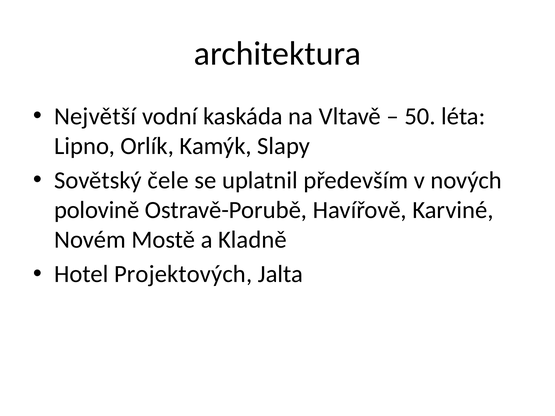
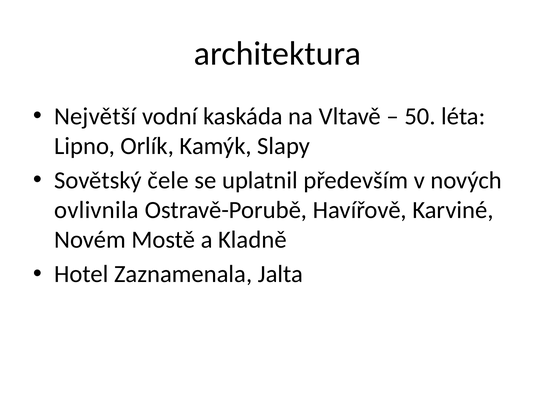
polovině: polovině -> ovlivnila (96, 210)
Projektových: Projektových -> Zaznamenala (183, 274)
